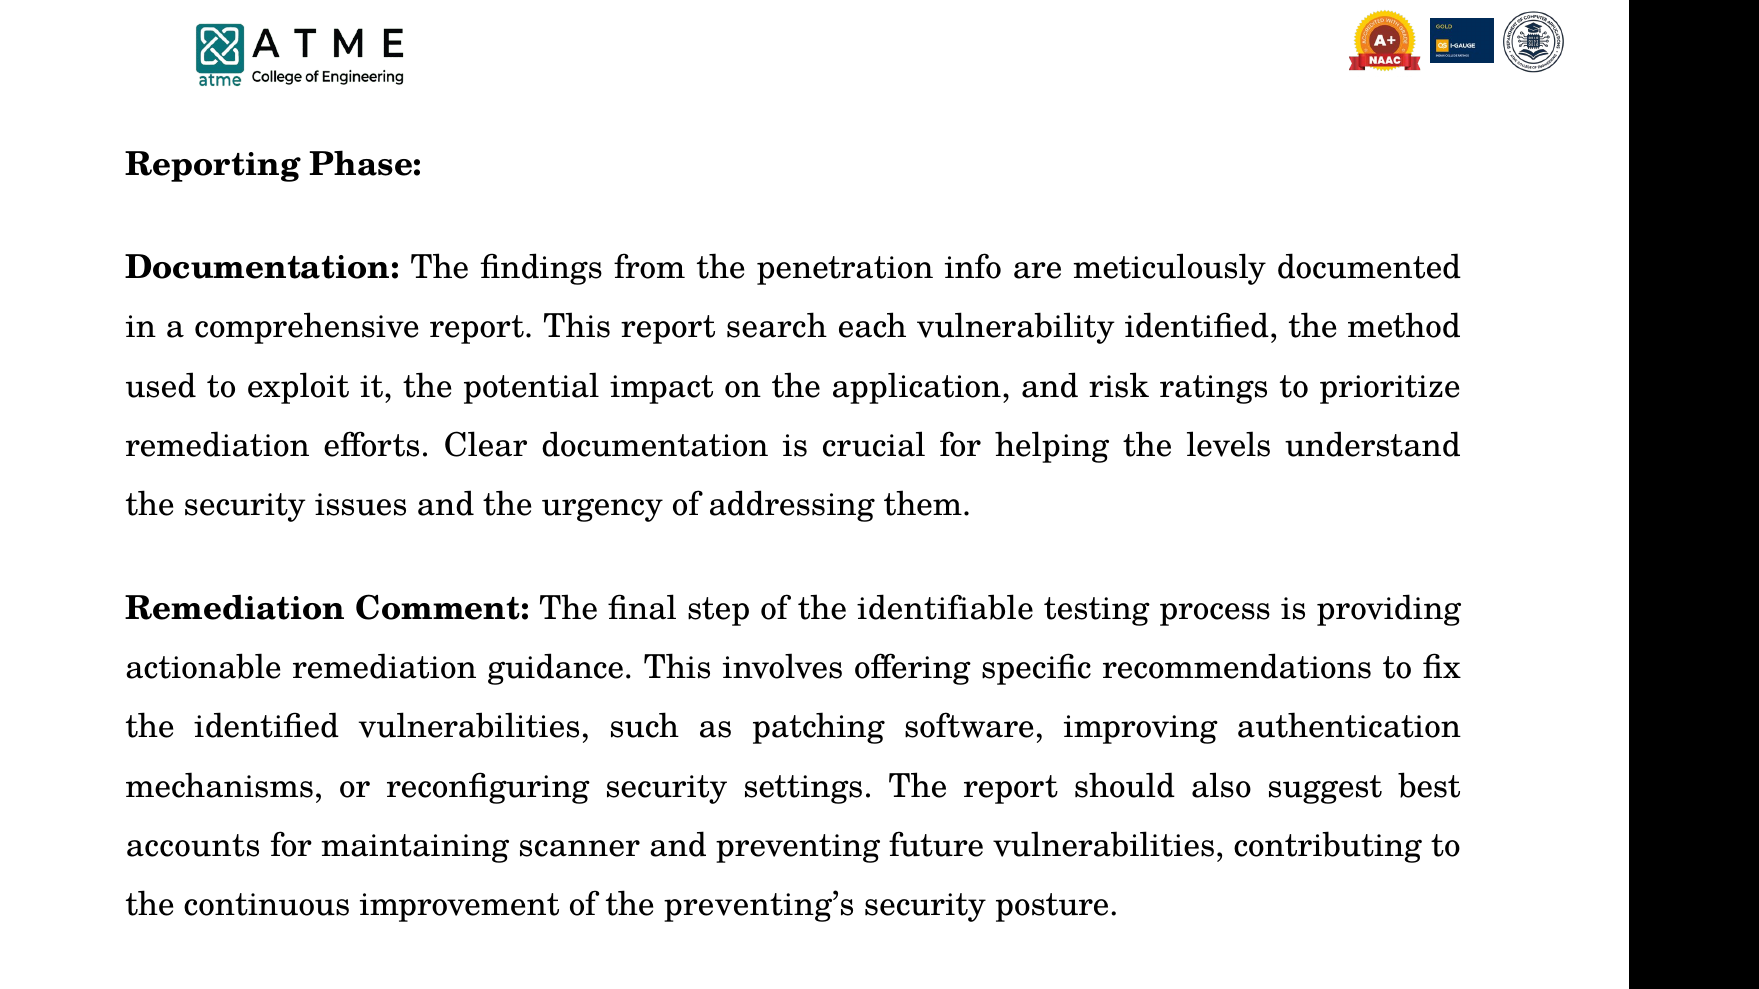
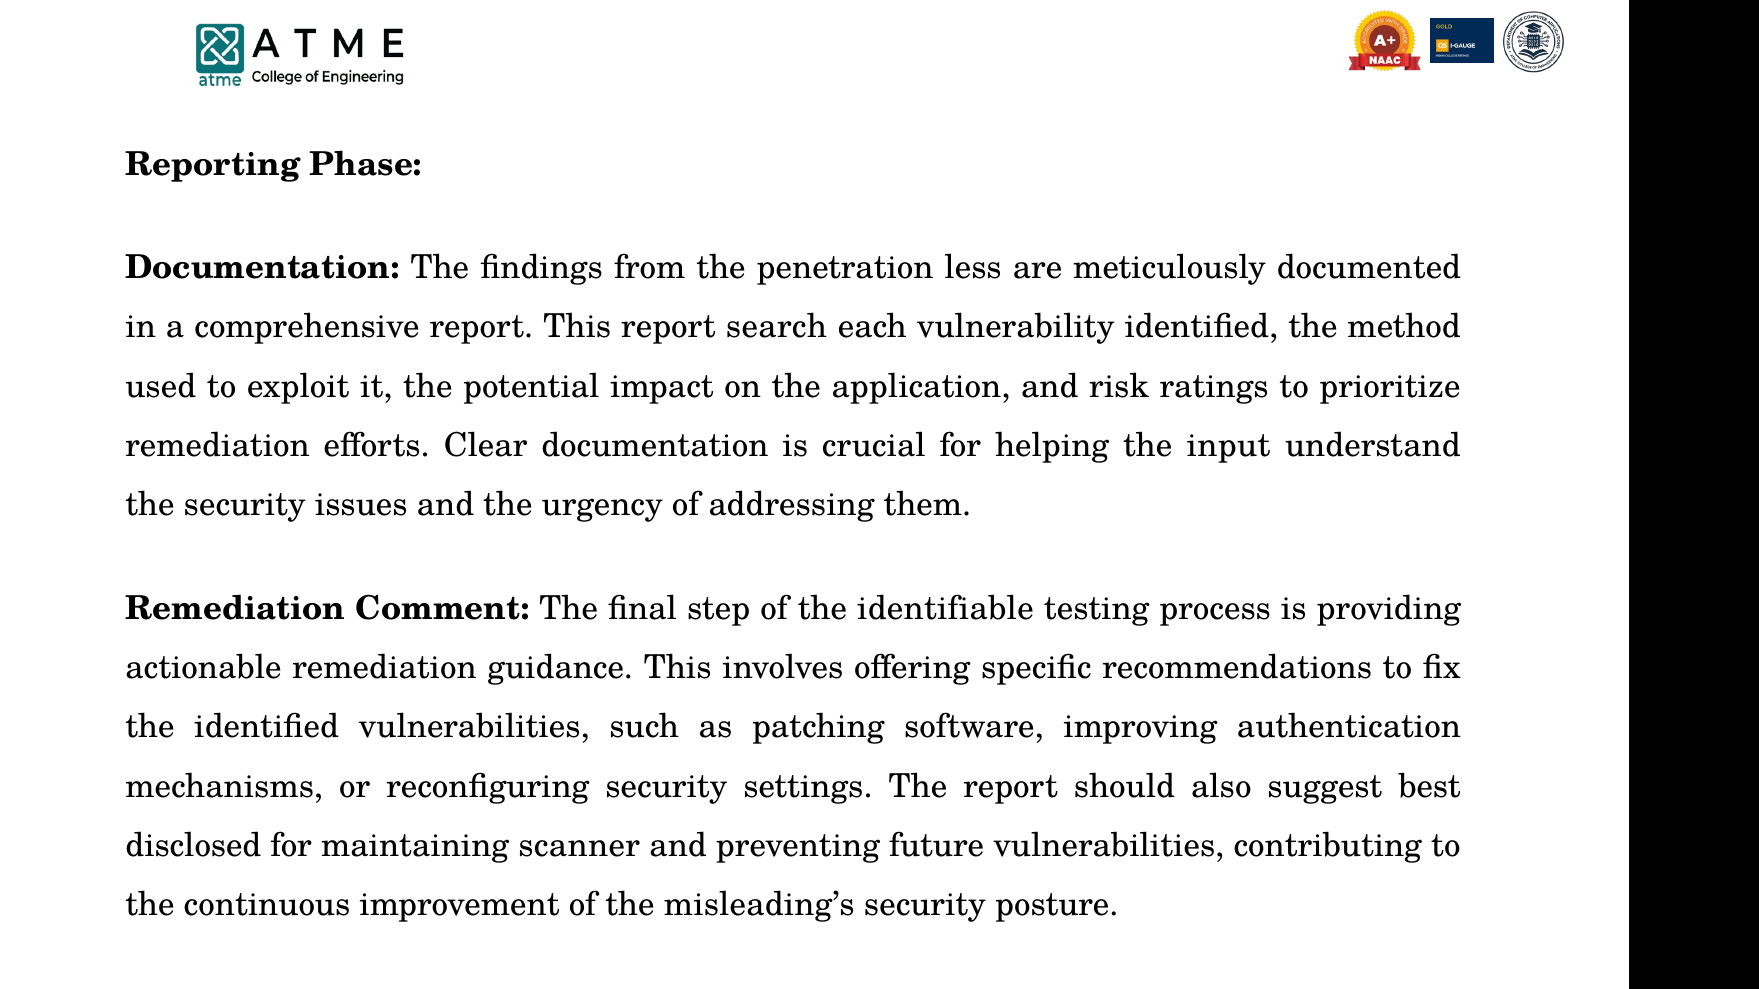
info: info -> less (973, 268)
levels: levels -> input (1229, 446)
accounts: accounts -> disclosed (193, 846)
preventing’s: preventing’s -> misleading’s (759, 905)
